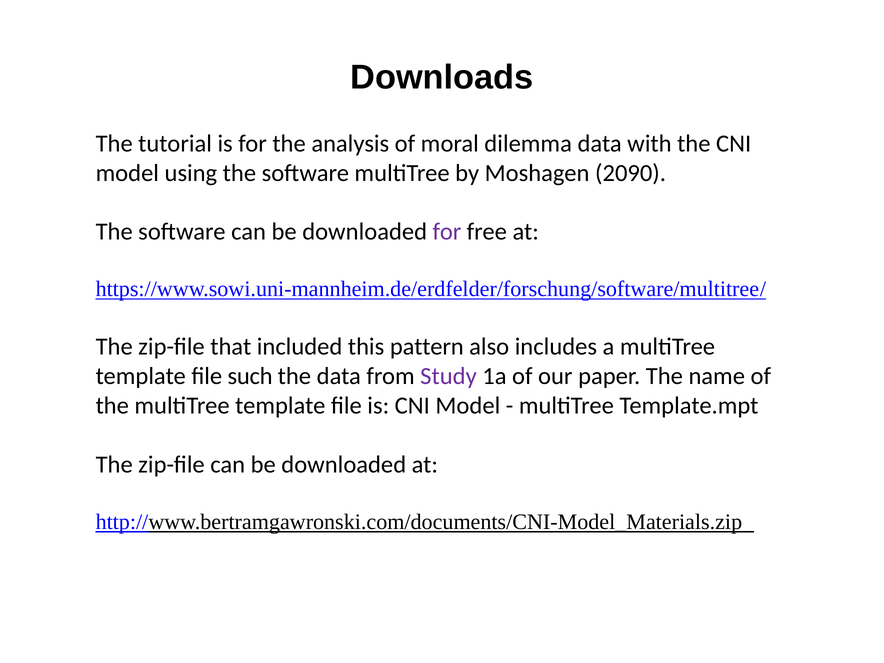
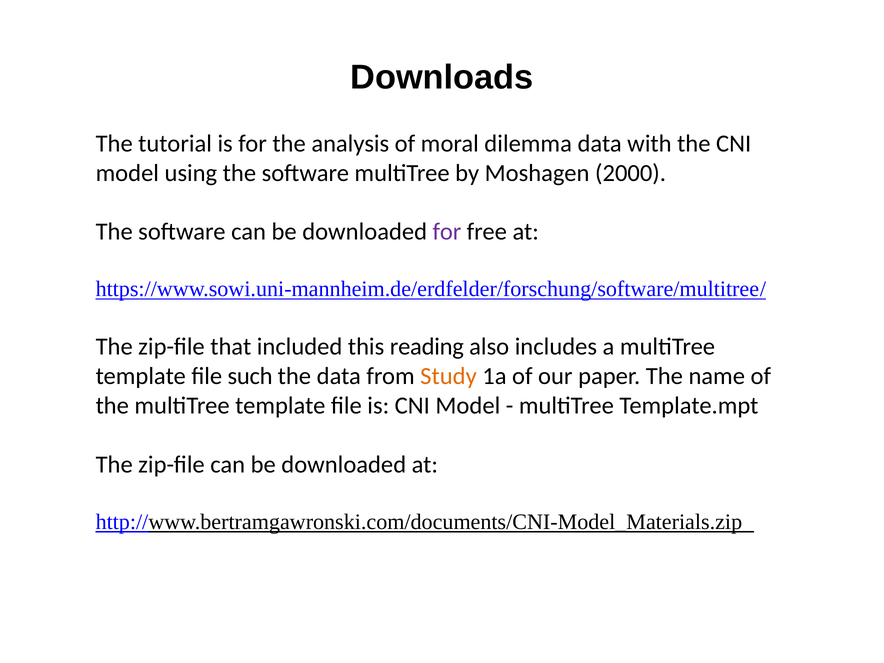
2090: 2090 -> 2000 (631, 173)
pattern: pattern -> reading (427, 347)
Study colour: purple -> orange (448, 376)
